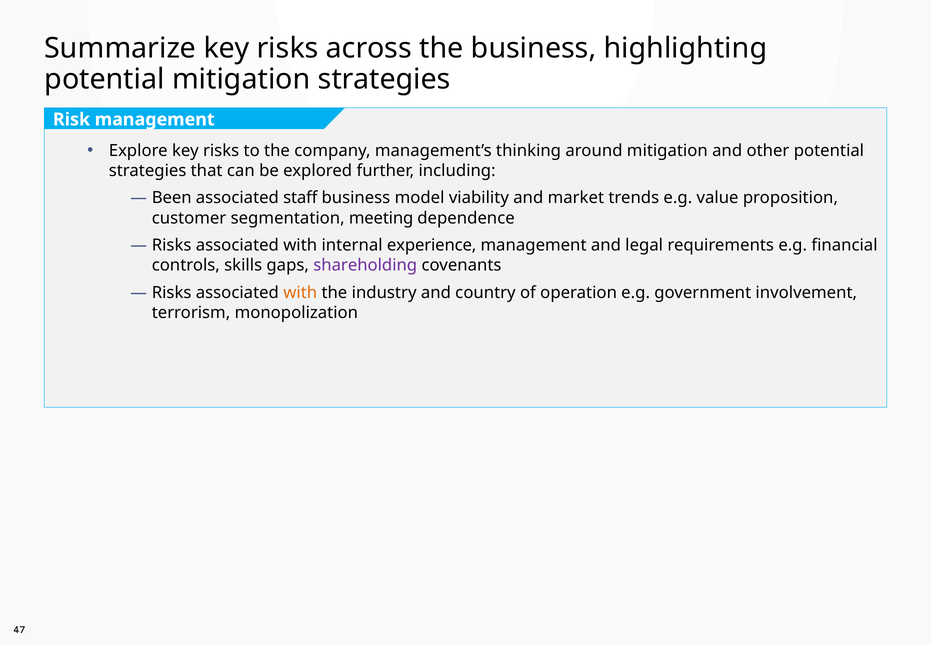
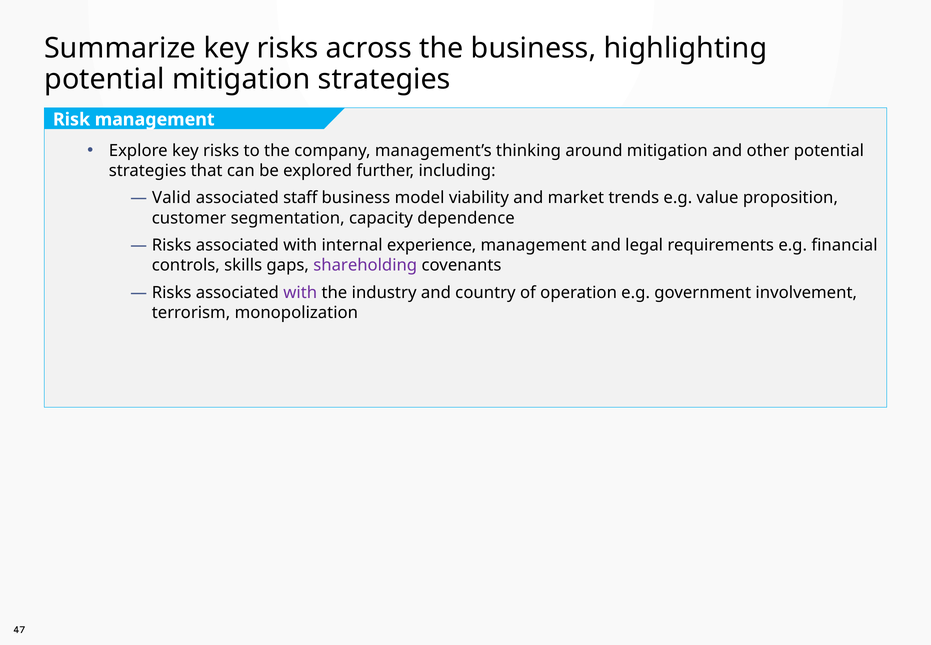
Been: Been -> Valid (172, 198)
meeting: meeting -> capacity (381, 218)
with colour: orange -> purple (300, 293)
